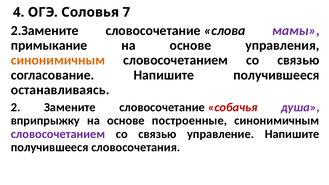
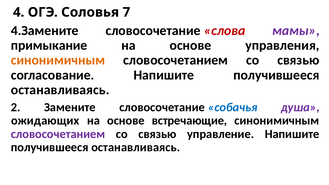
2.Замените: 2.Замените -> 4.Замените (45, 31)
слова colour: black -> red (225, 31)
собачья colour: red -> blue (233, 107)
вприпрыжку: вприпрыжку -> ожидающих (45, 121)
построенные: построенные -> встречающие (190, 121)
словосочетания: словосочетания -> останавливаясь (136, 147)
